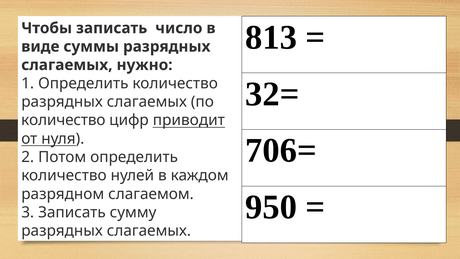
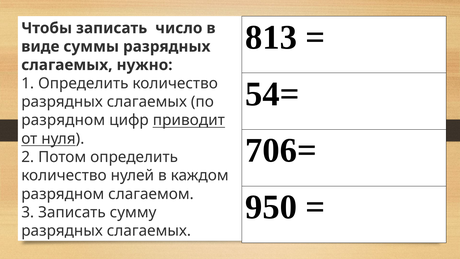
32=: 32= -> 54= (272, 94)
количество: количество -> разрядном (63, 120)
